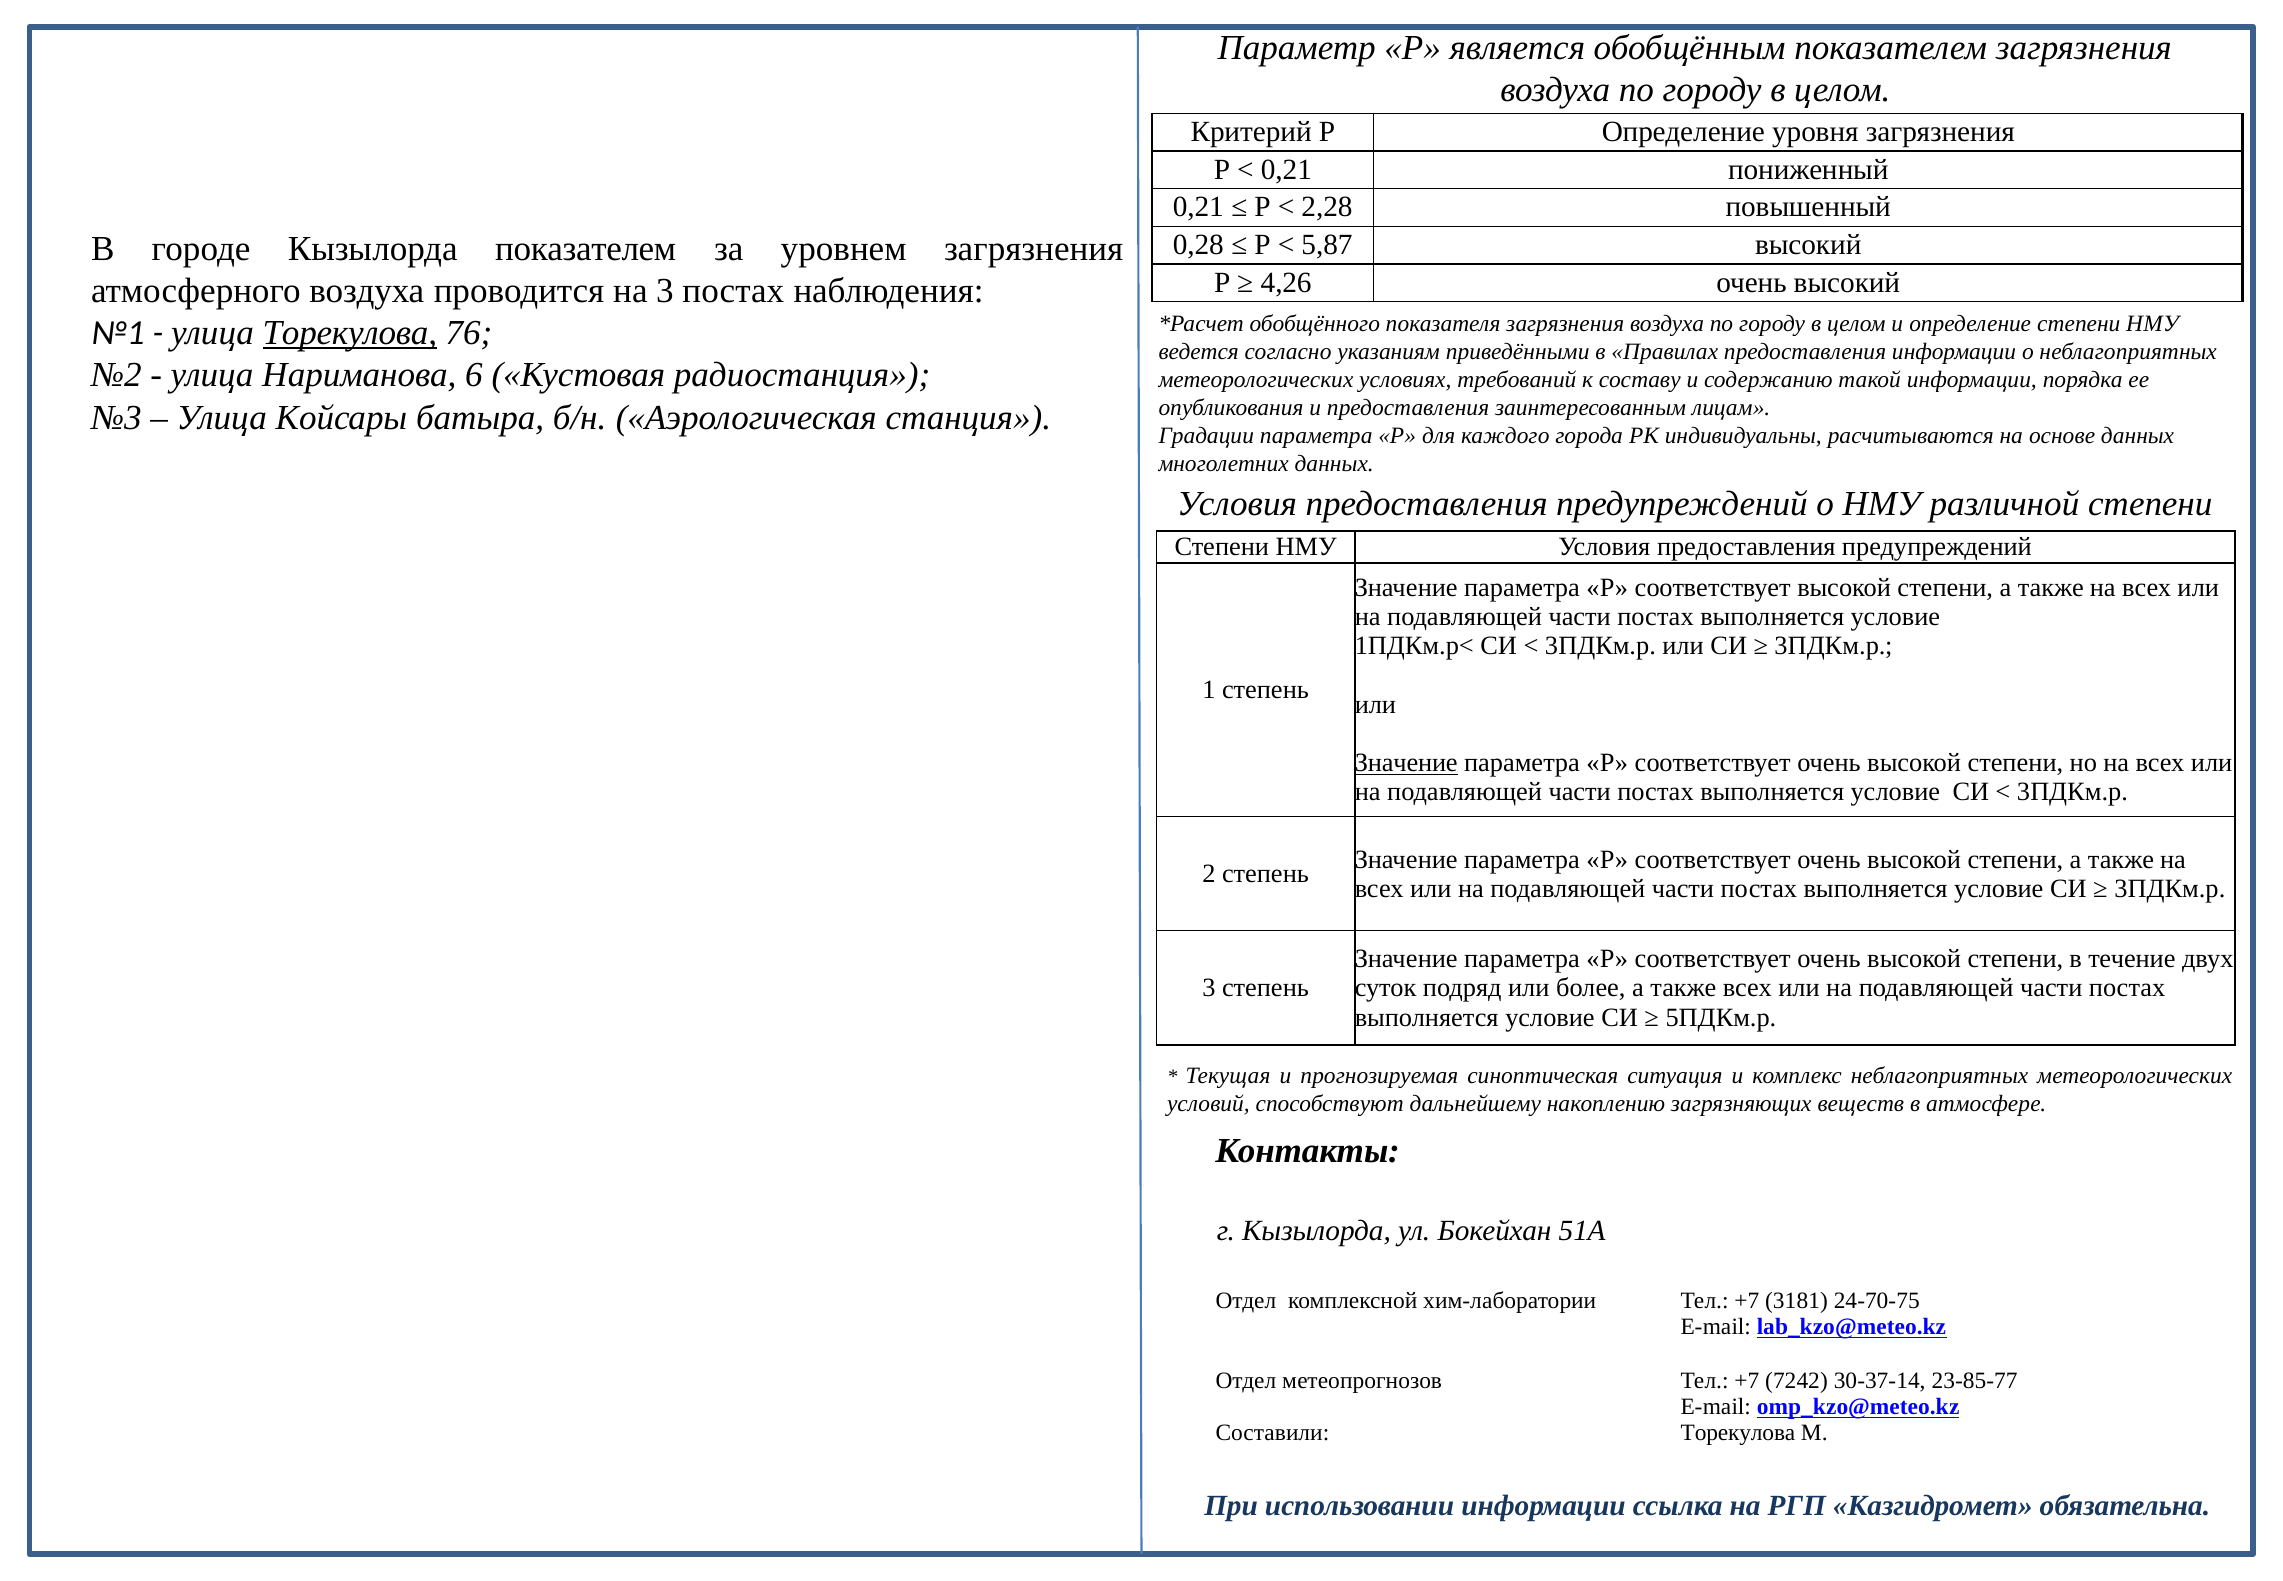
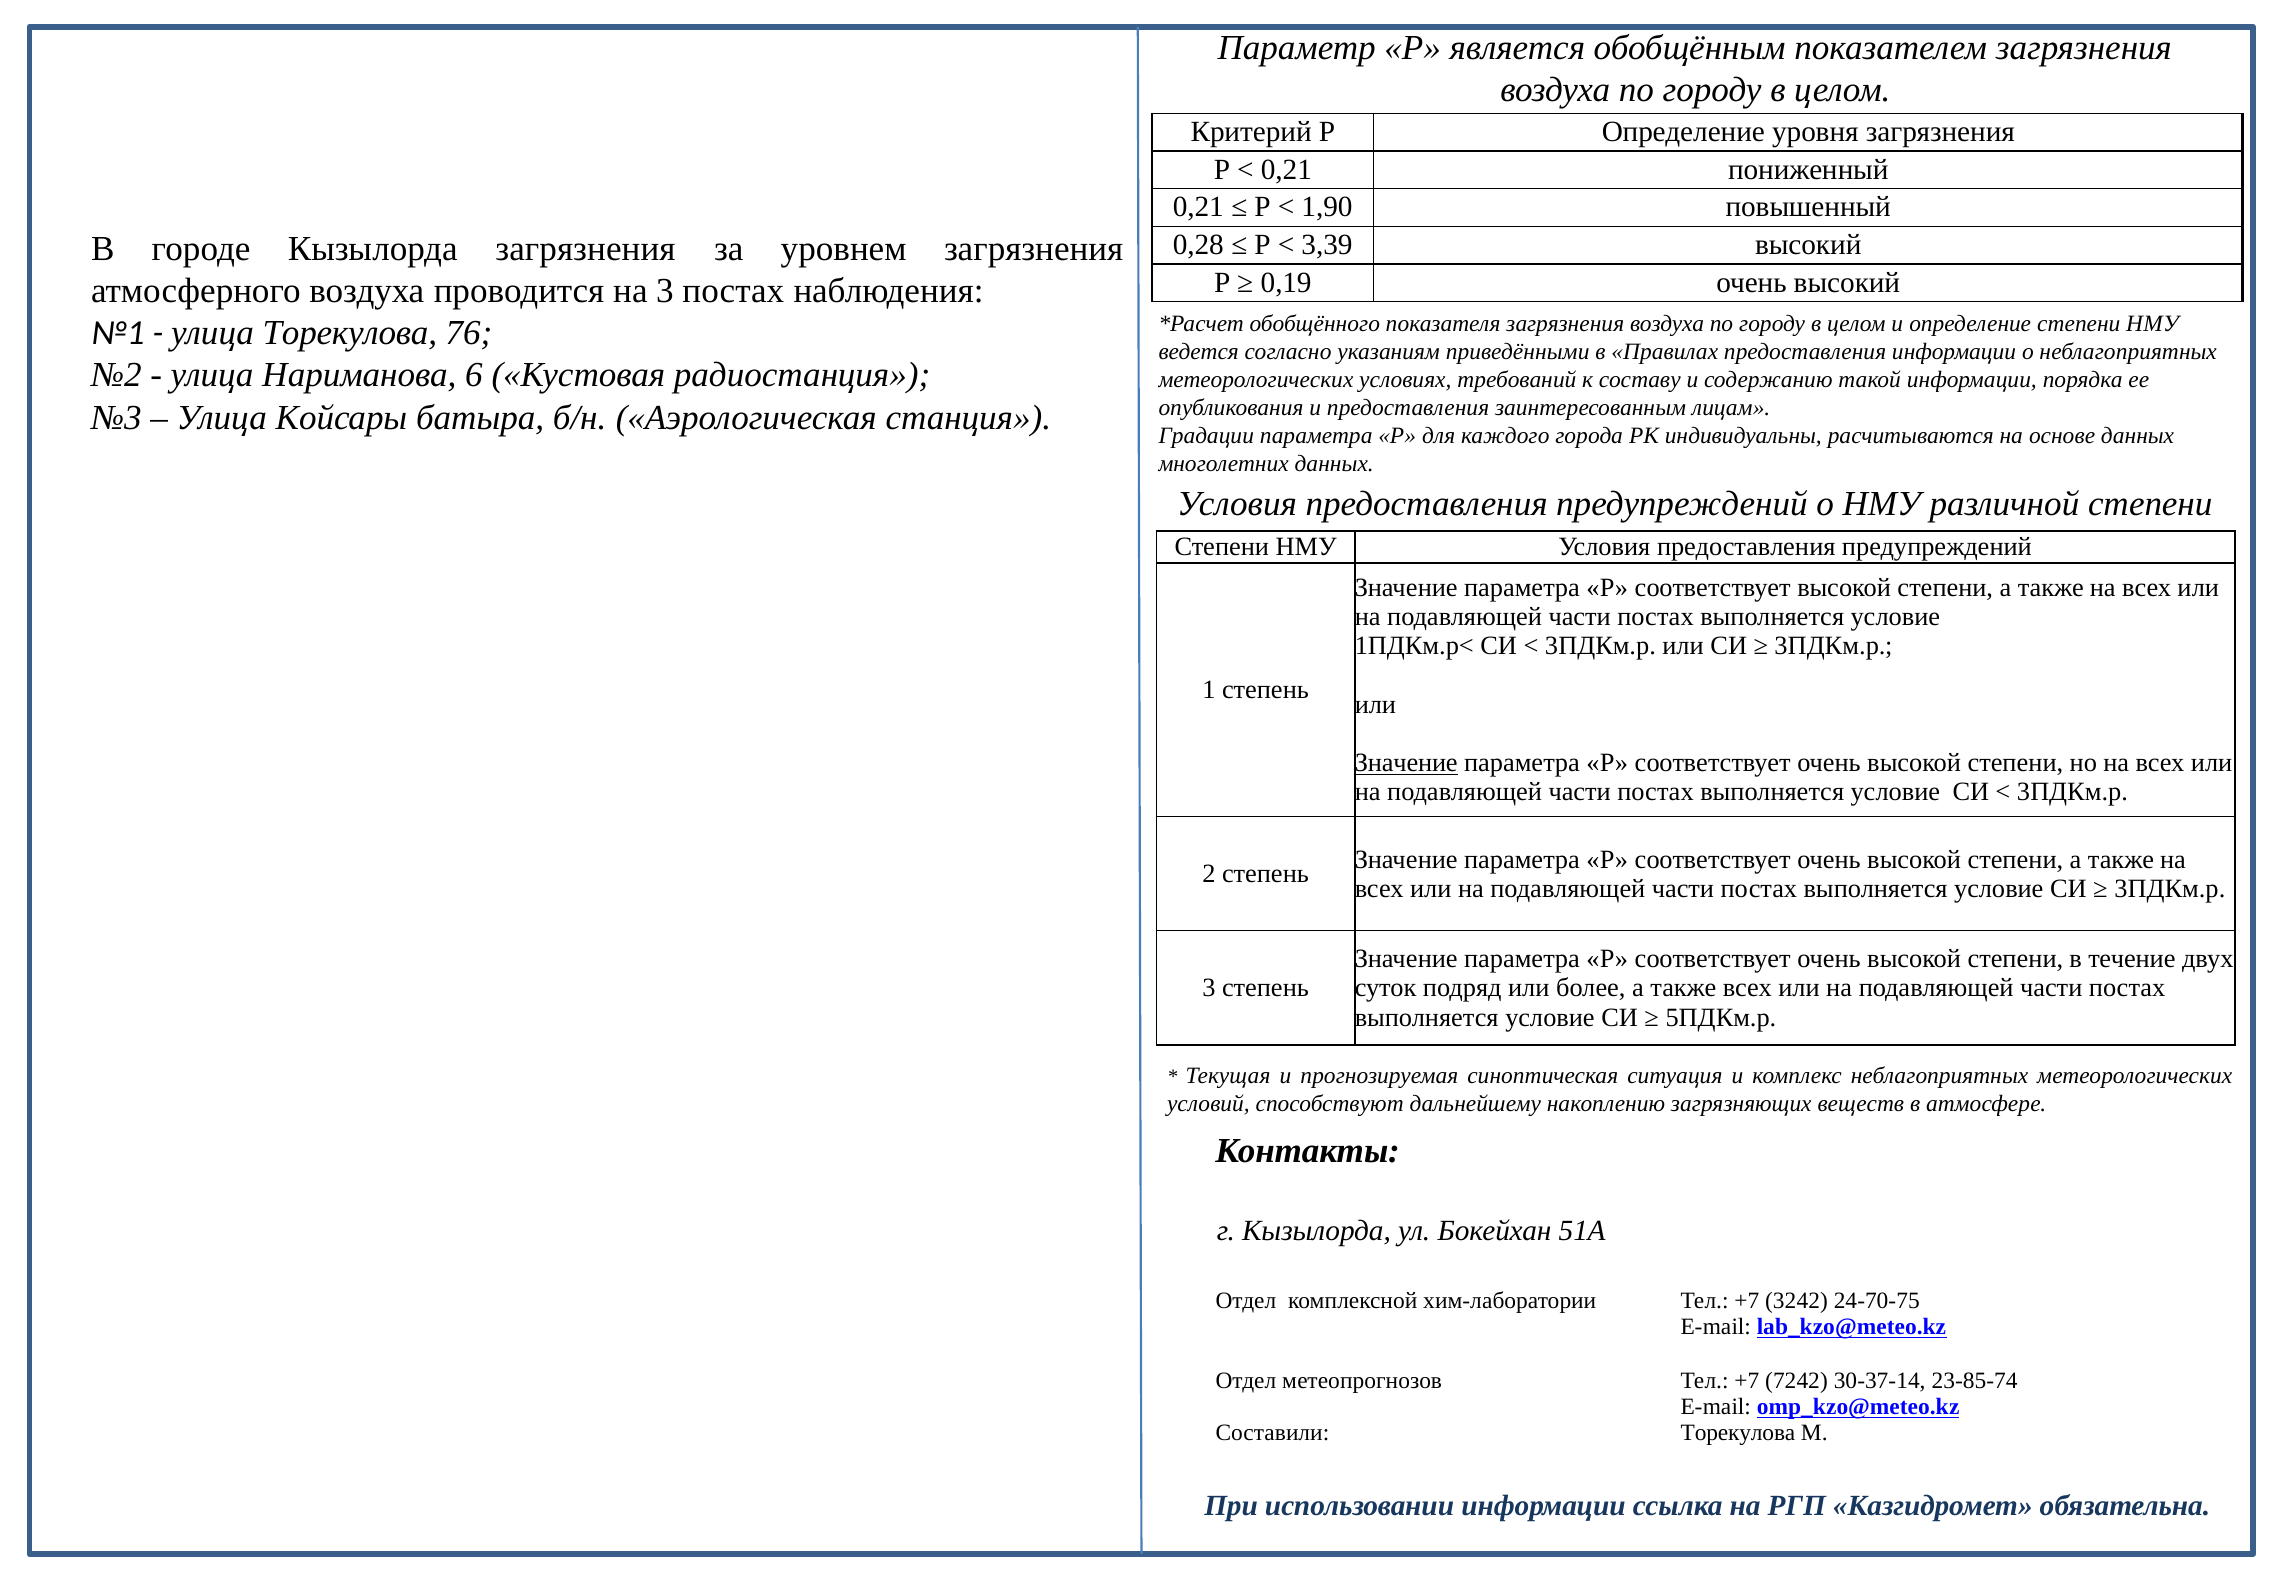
2,28: 2,28 -> 1,90 (1327, 207)
5,87: 5,87 -> 3,39 (1327, 245)
Кызылорда показателем: показателем -> загрязнения (585, 249)
4,26: 4,26 -> 0,19 (1286, 283)
Торекулова underline: present -> none (350, 333)
3181: 3181 -> 3242 (1796, 1300)
23-85-77: 23-85-77 -> 23-85-74 (1975, 1381)
